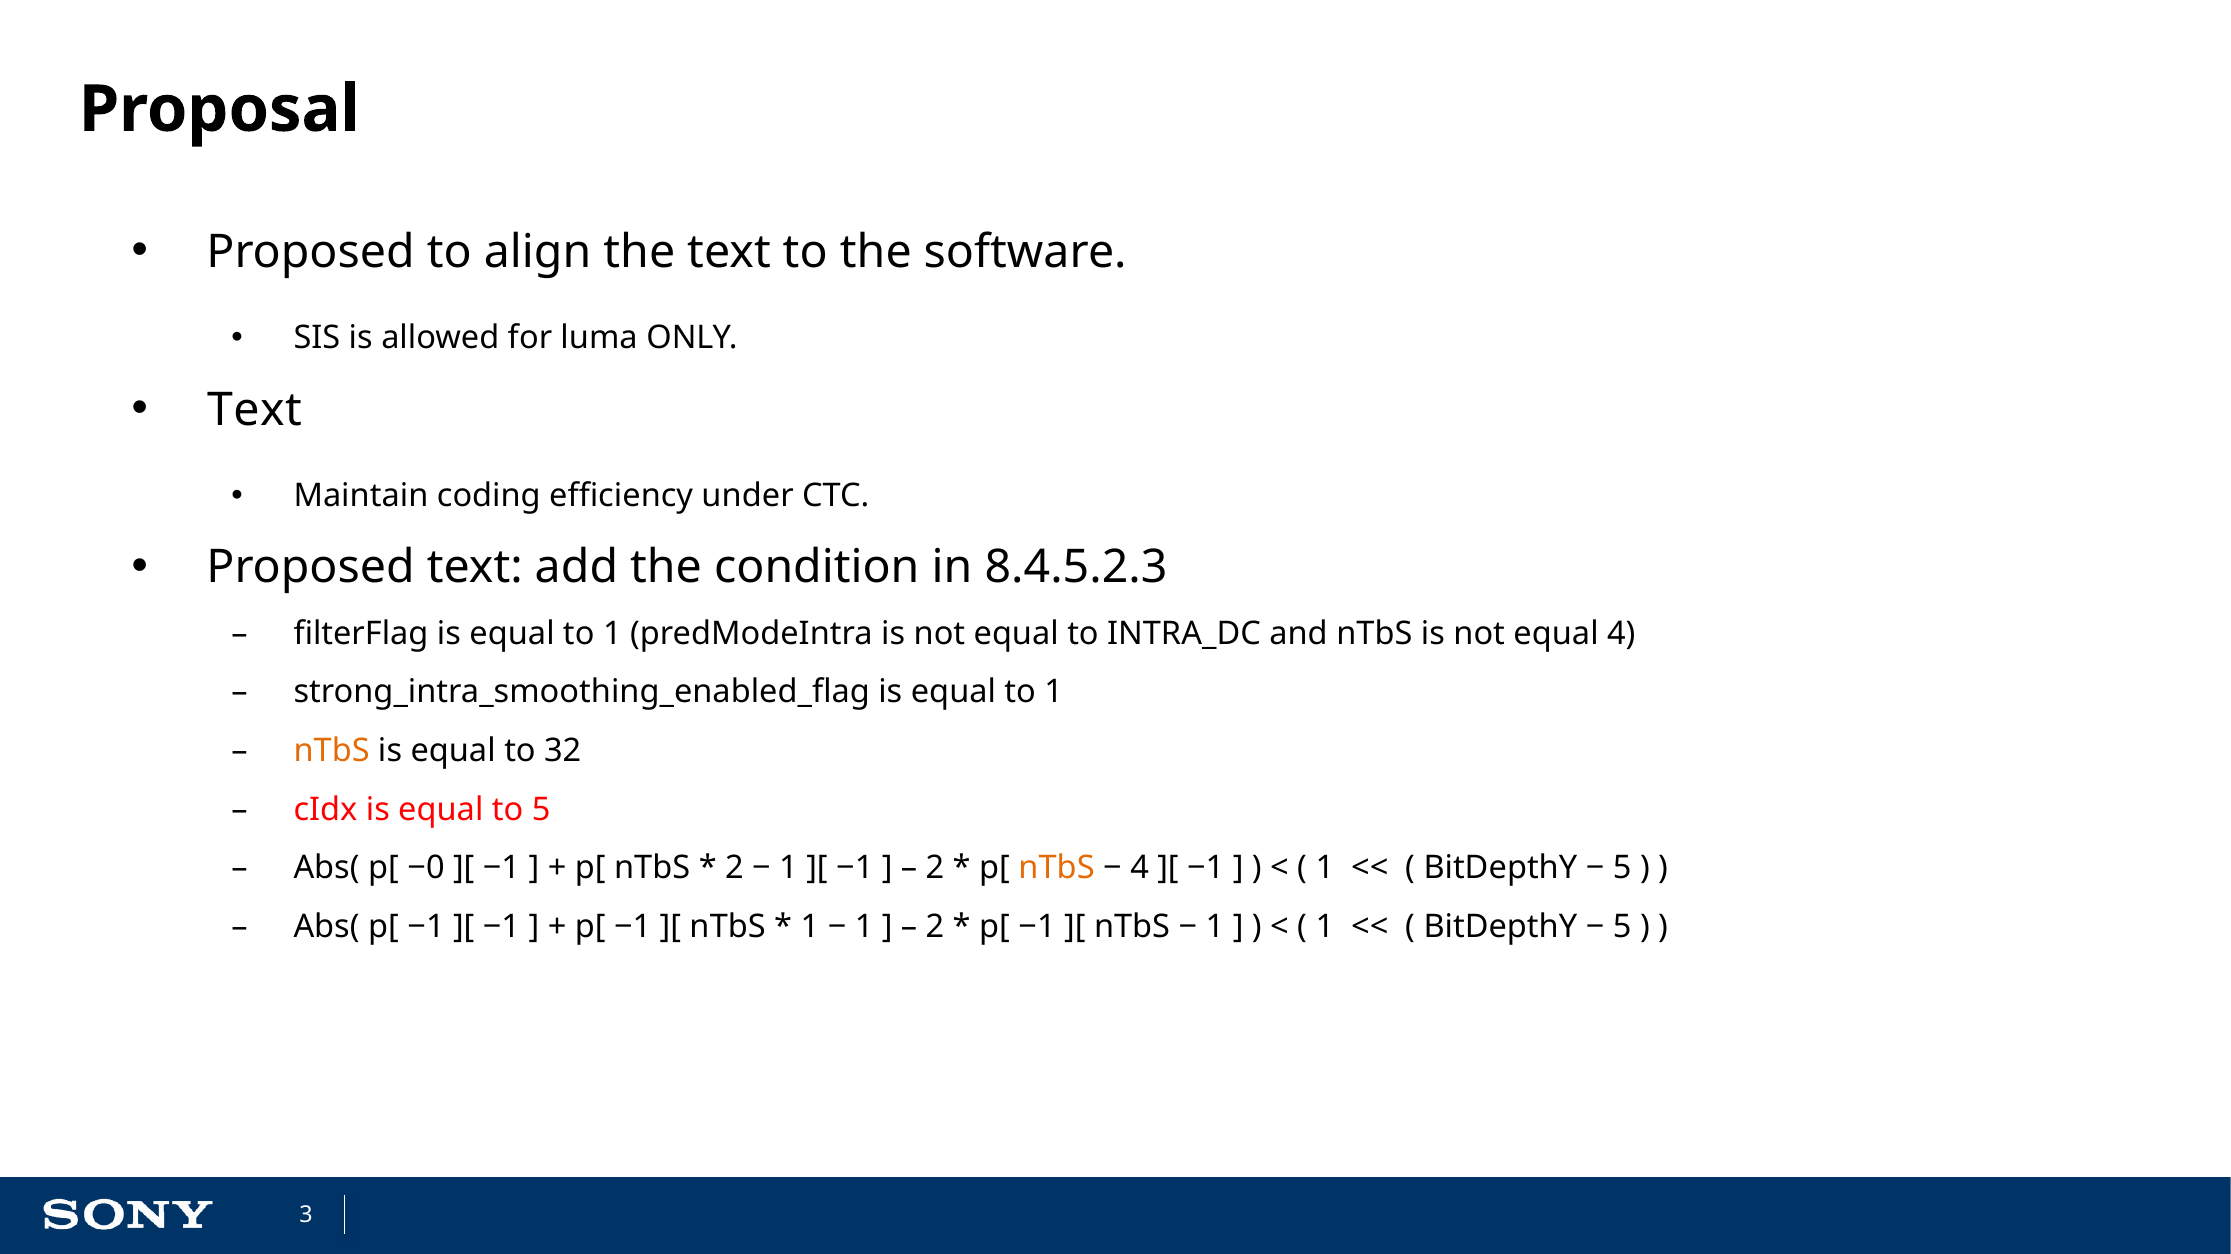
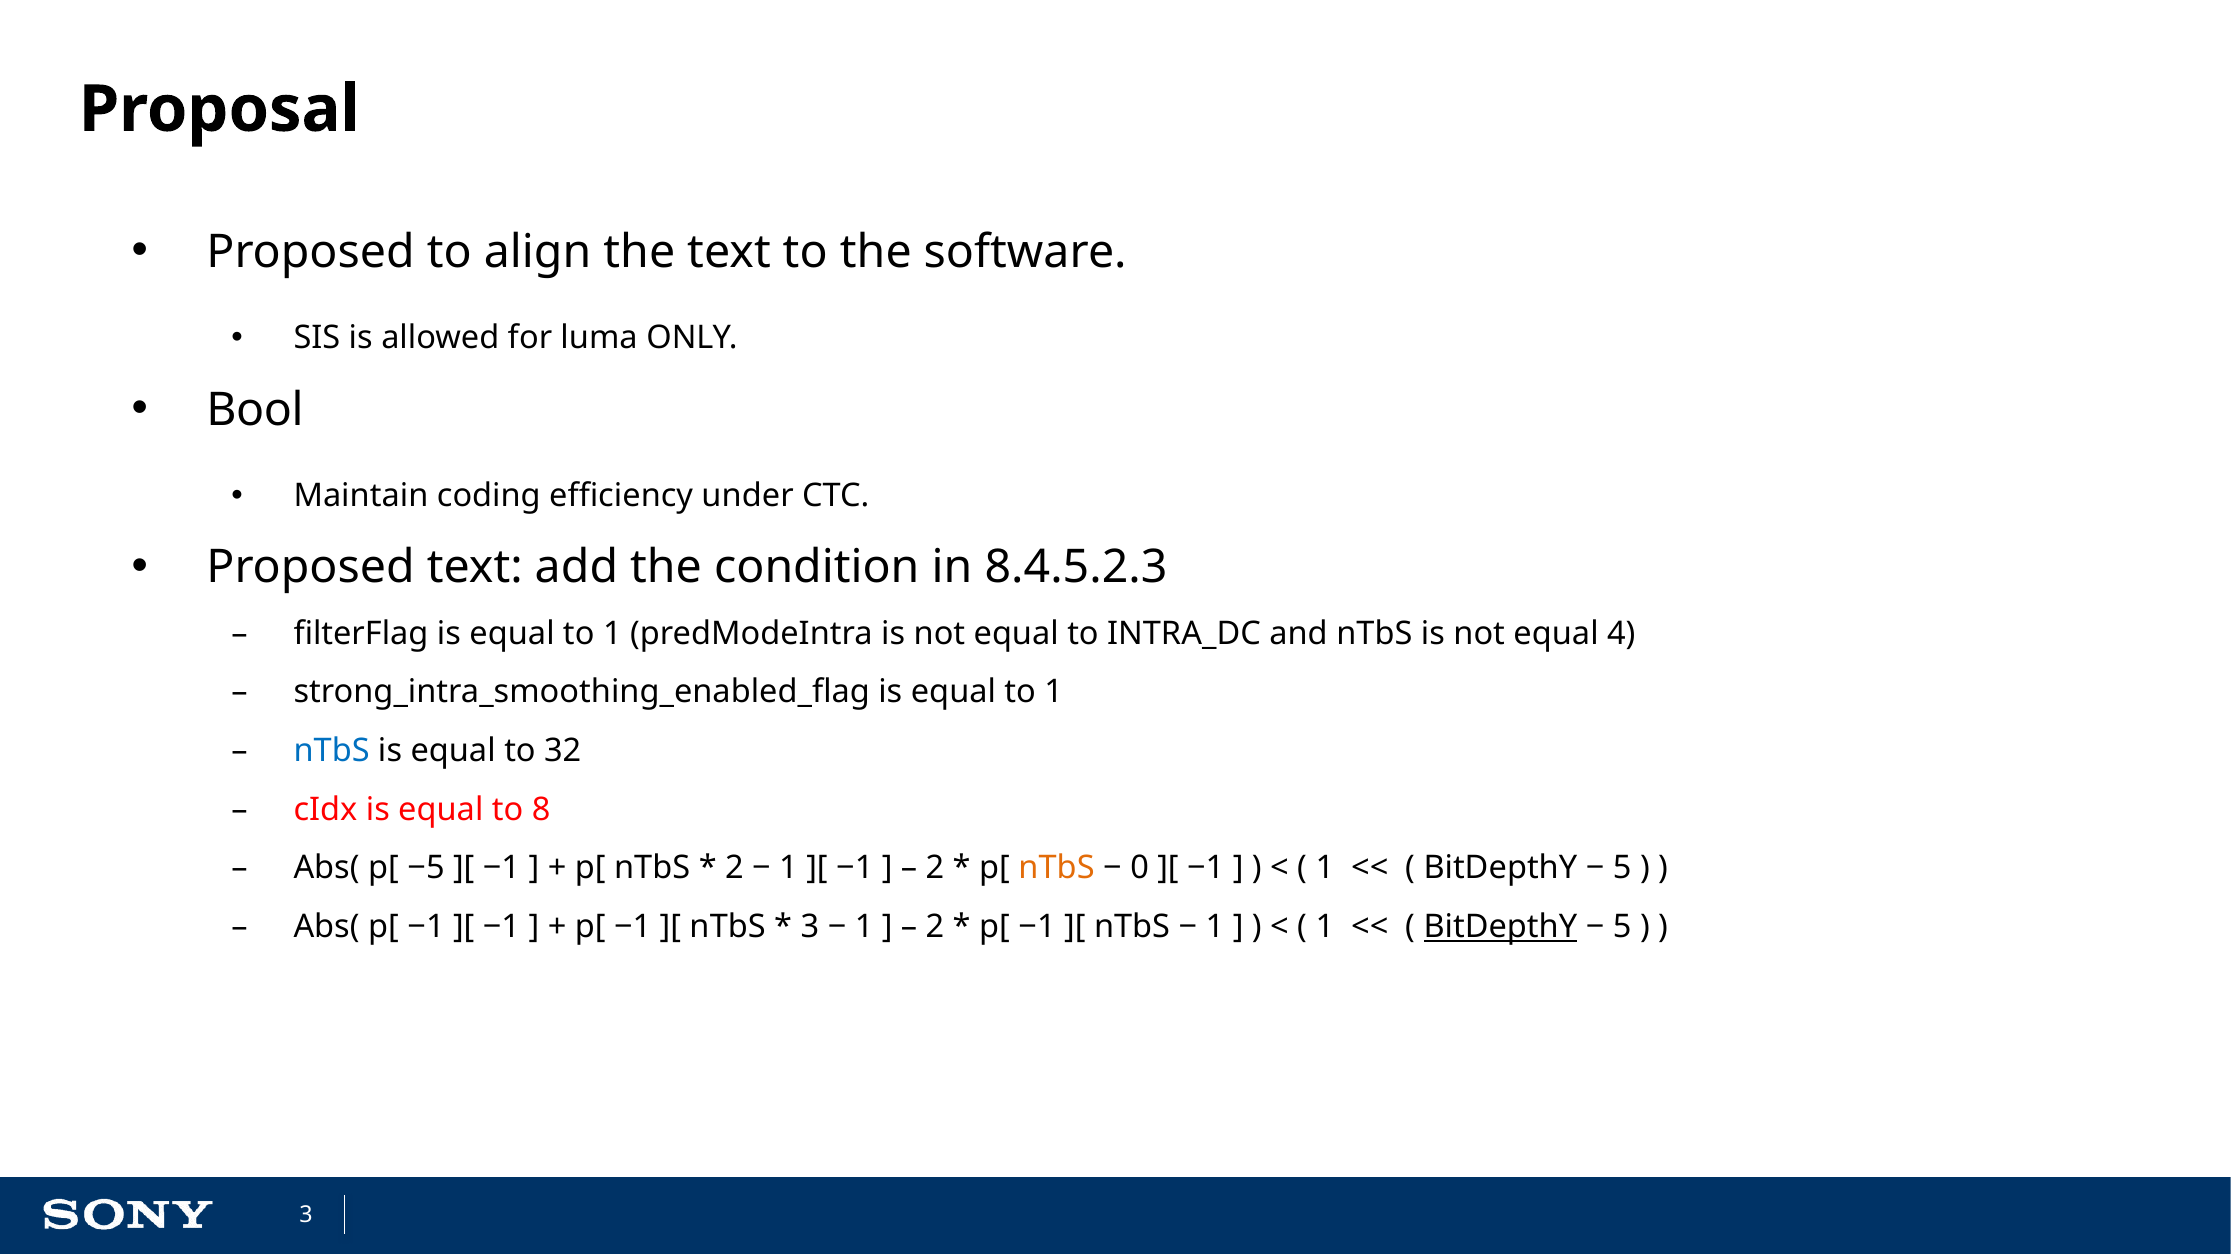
Text: Text -> Bool (255, 410)
nTbS colour: orange -> blue (332, 751)
to 5: 5 -> 8 (541, 809)
−0: −0 -> −5 (426, 868)
4: 4 -> 0 (1140, 868)
1: 1 -> 3 (810, 927)
BitDepthY underline: none -> present (1500, 927)
